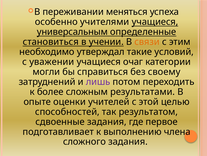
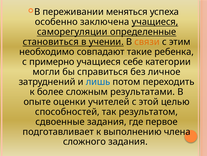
учителями: учителями -> заключена (105, 22)
универсальным: универсальным -> саморегуляции (72, 32)
утверждал: утверждал -> совпадают (101, 52)
условий: условий -> ребенка (174, 52)
уважении: уважении -> примерно (52, 62)
очаг: очаг -> себе (133, 62)
своему: своему -> личное (164, 72)
лишь colour: purple -> blue (98, 81)
